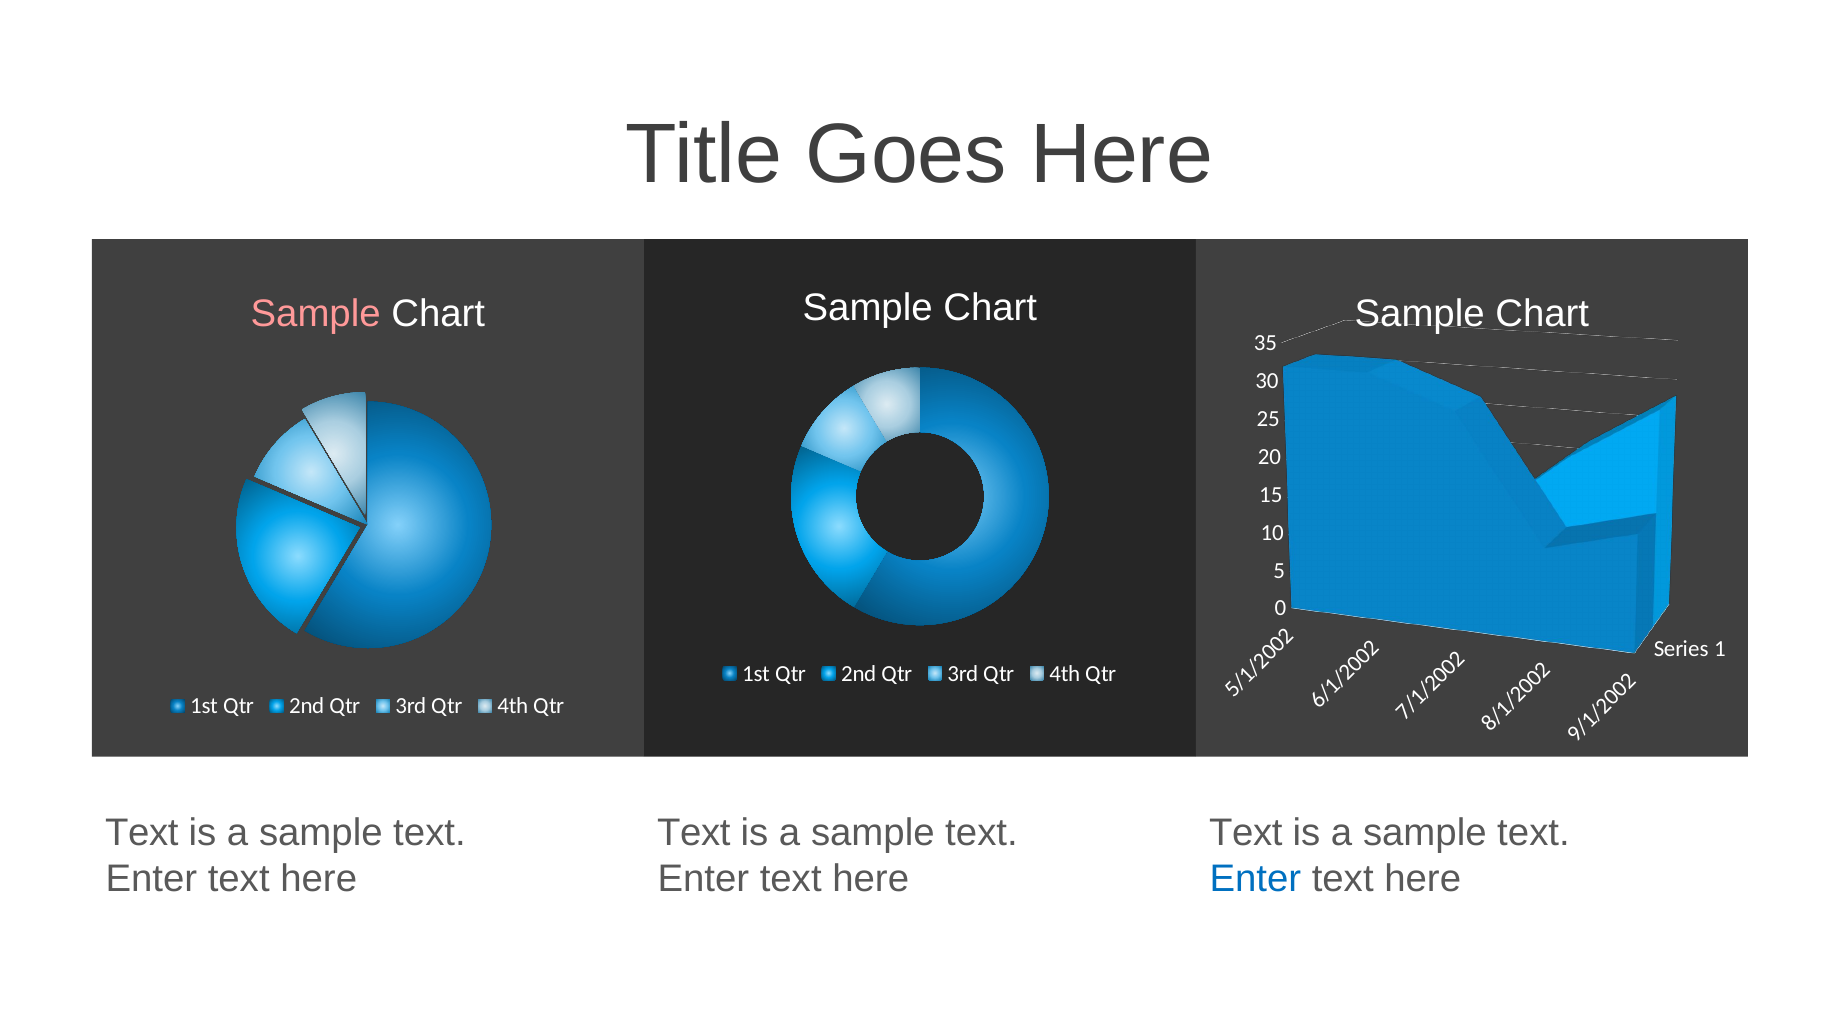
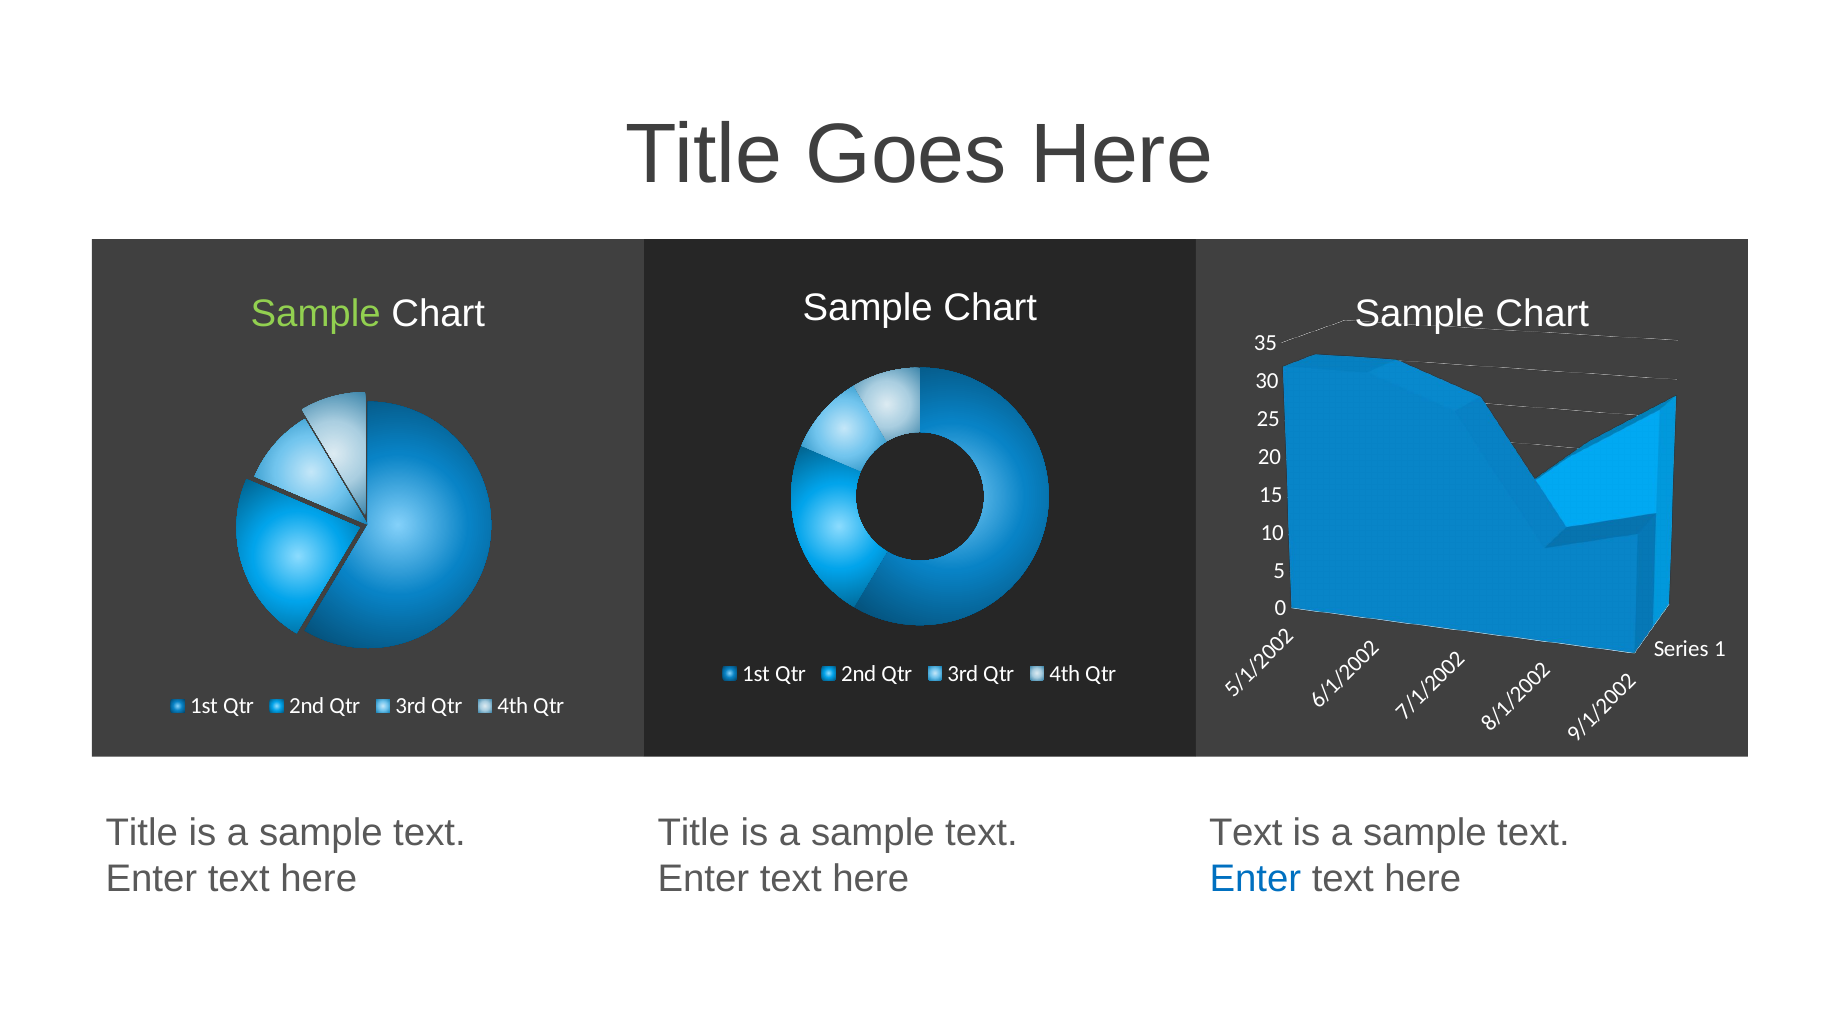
Sample colour: pink -> light green (316, 314)
Text: Text -> Title (142, 833)
Text: Text -> Title (694, 833)
